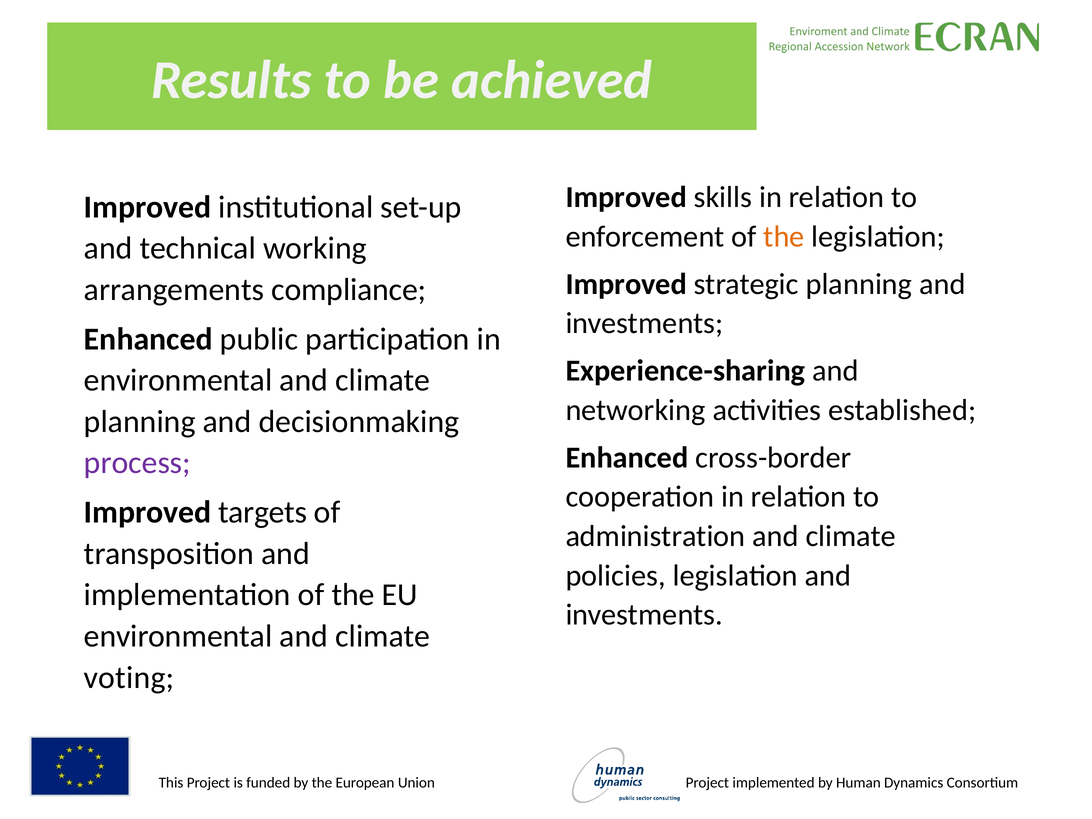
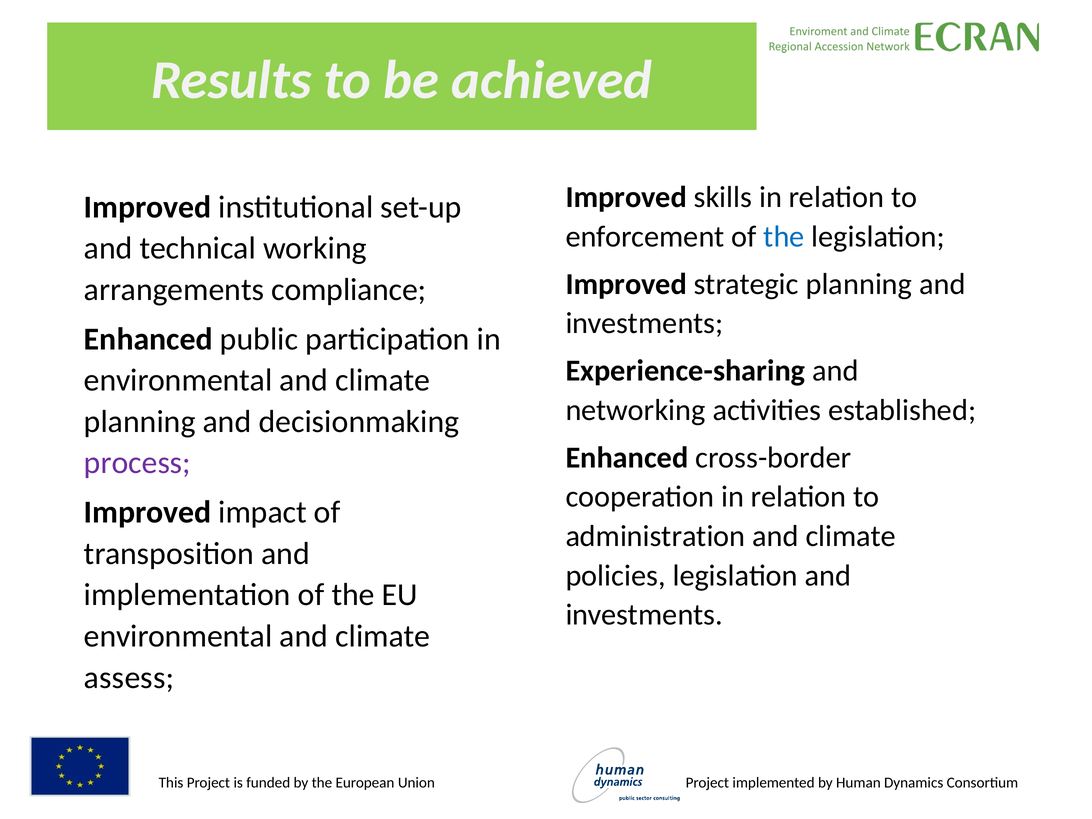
the colour: orange -> blue (784, 237)
targets: targets -> impact (263, 512)
voting: voting -> assess (129, 677)
